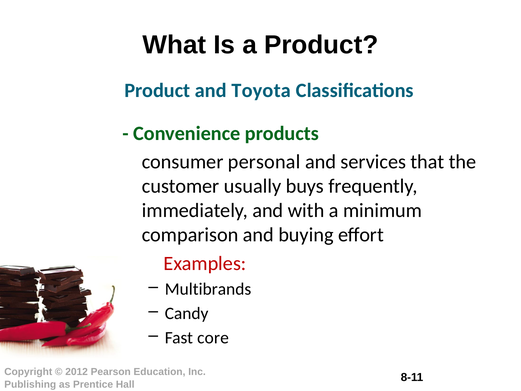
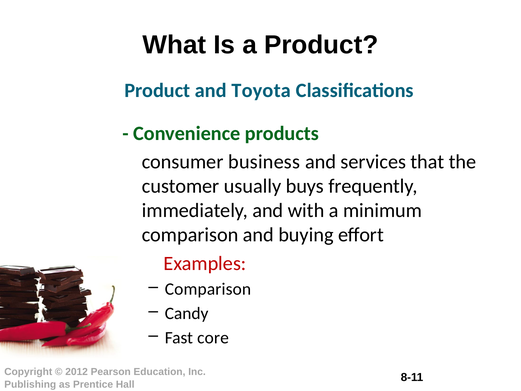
personal: personal -> business (264, 162)
Multibrands: Multibrands -> Comparison (208, 289)
